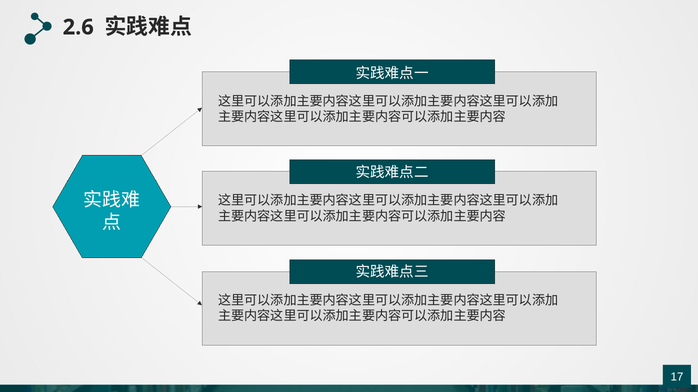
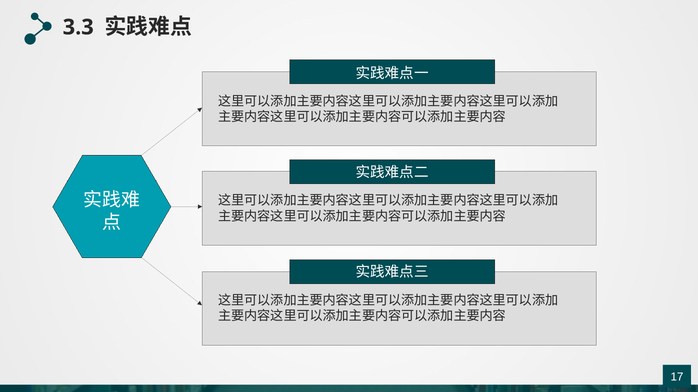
2.6: 2.6 -> 3.3 (78, 27)
